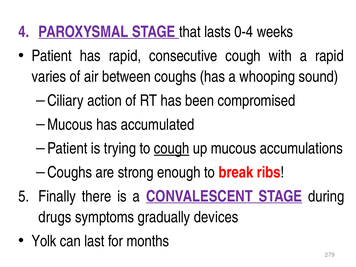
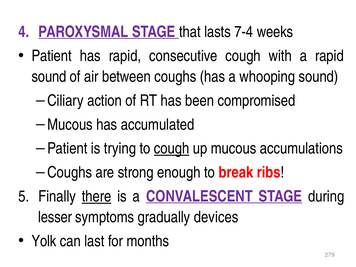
0-4: 0-4 -> 7-4 (244, 32)
varies: varies -> sound (49, 77)
there underline: none -> present (97, 196)
drugs: drugs -> lesser (55, 217)
